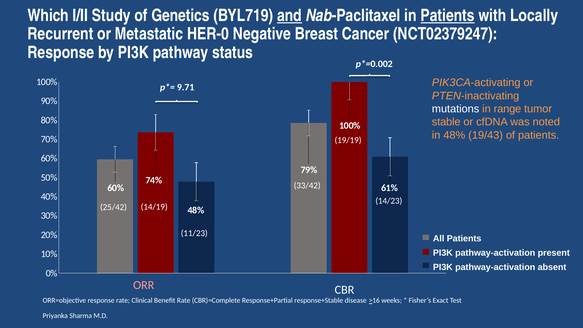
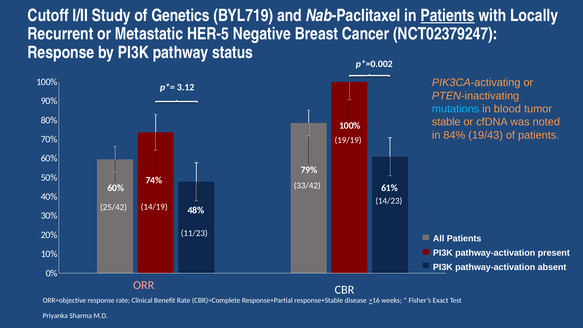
Which: Which -> Cutoff (48, 16)
and underline: present -> none (289, 16)
HER-0: HER-0 -> HER-5 (208, 34)
9.71: 9.71 -> 3.12 (186, 87)
mutations colour: white -> light blue (456, 109)
range: range -> blood (507, 109)
in 48%: 48% -> 84% (454, 135)
